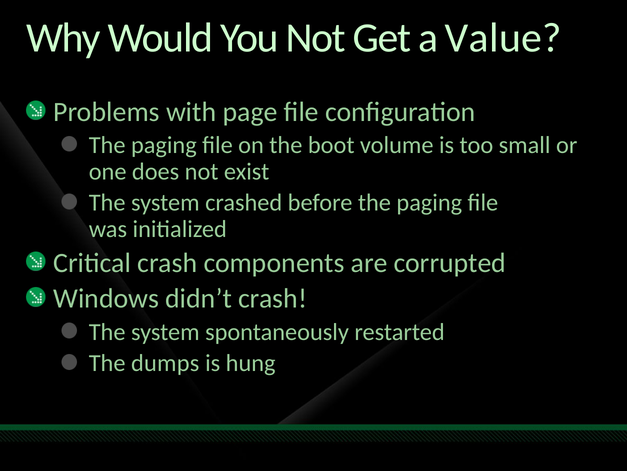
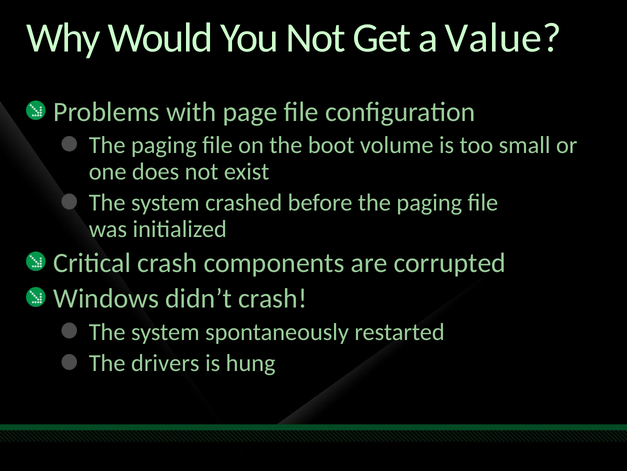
dumps: dumps -> drivers (165, 363)
